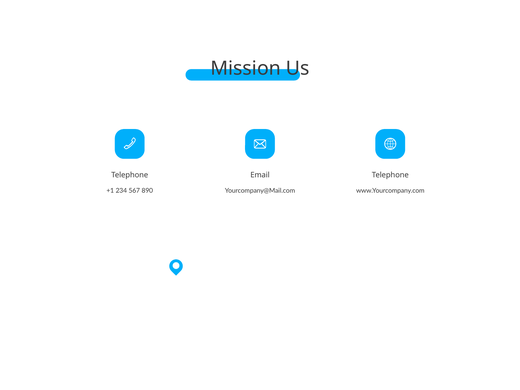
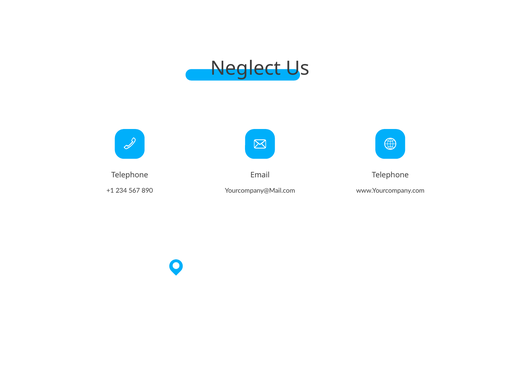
Mission: Mission -> Neglect (246, 68)
